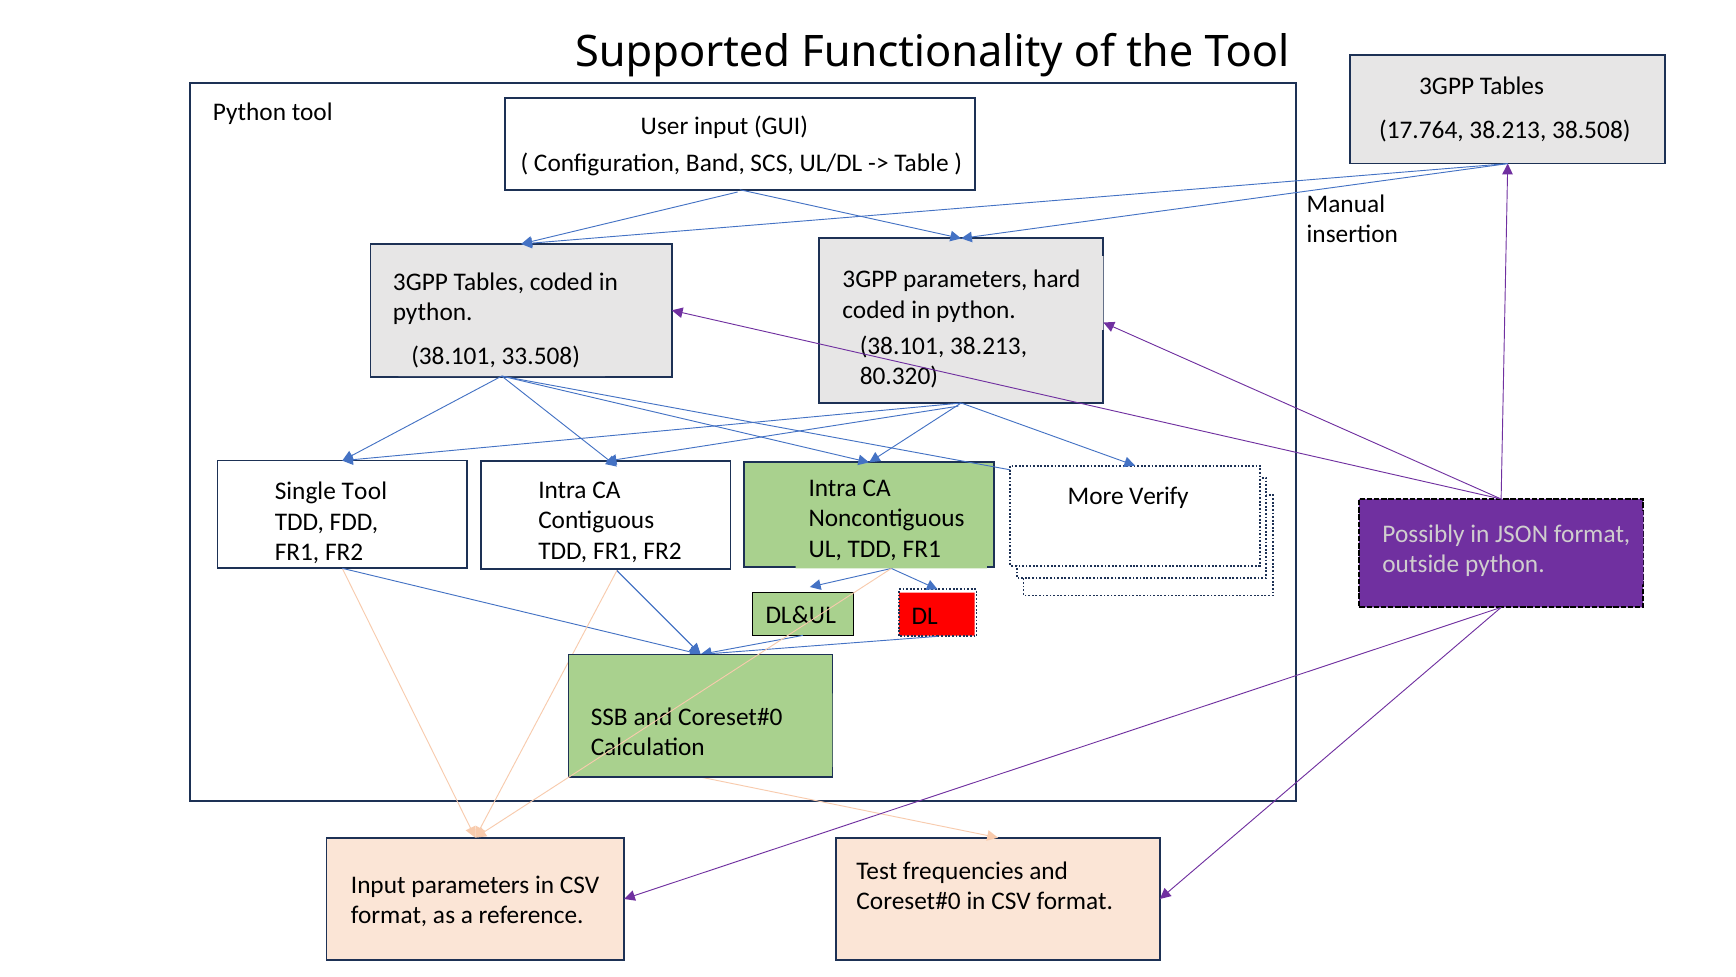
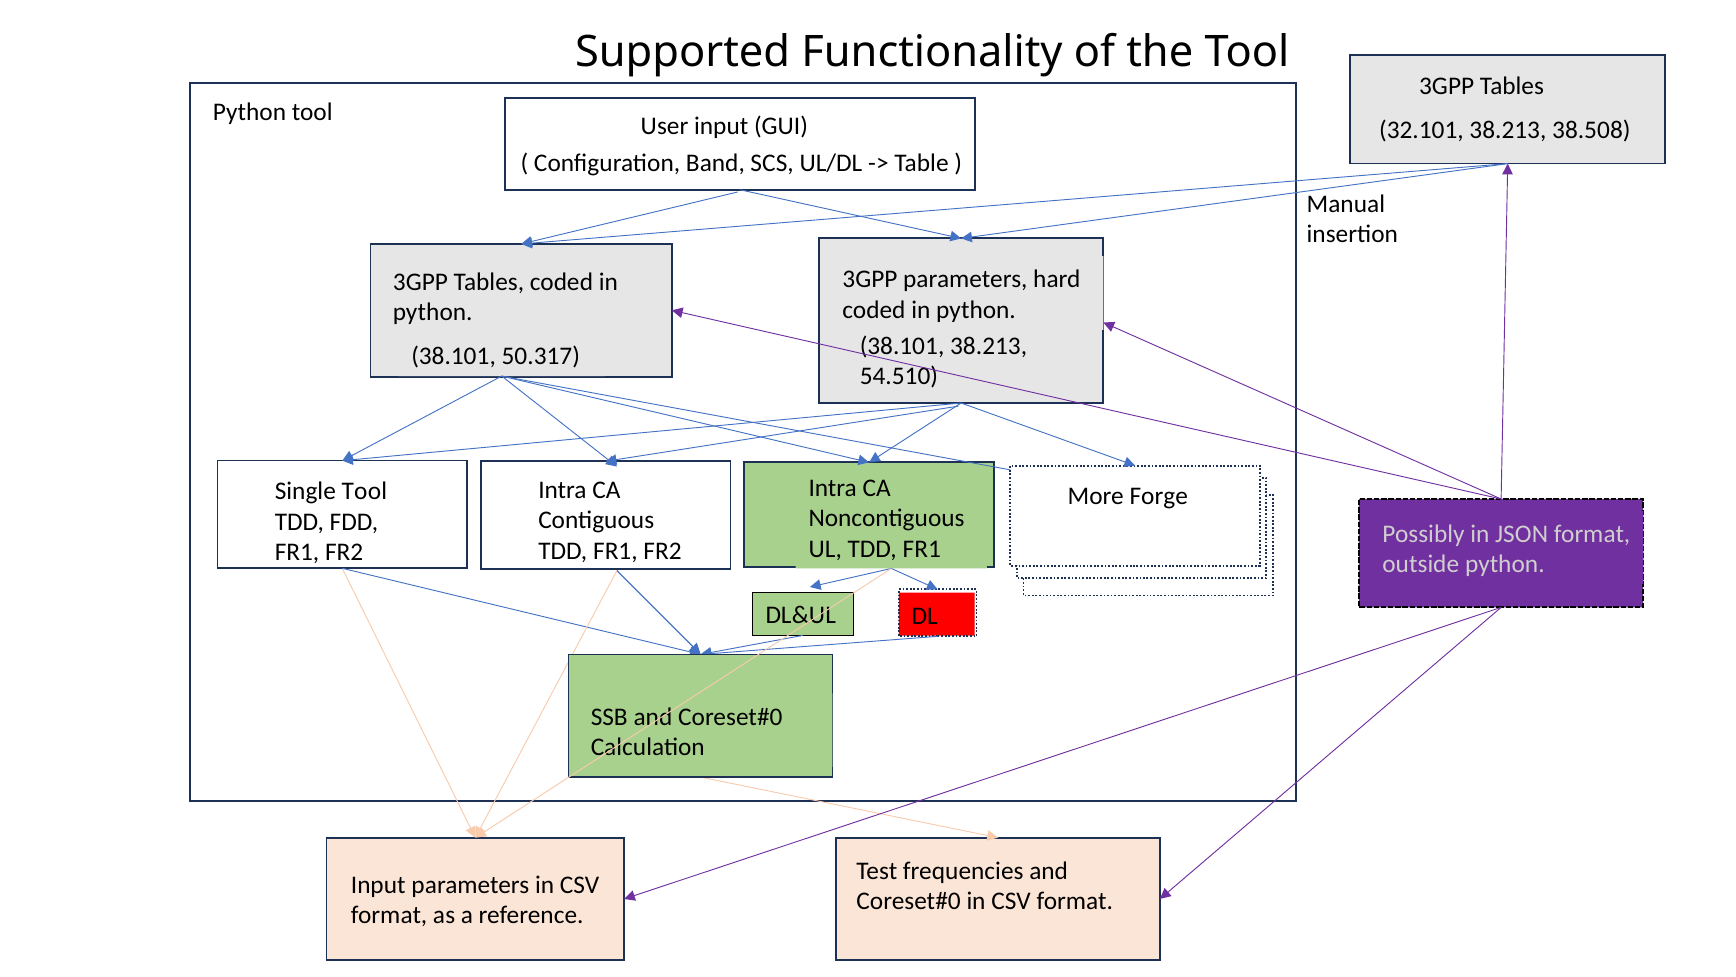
17.764: 17.764 -> 32.101 (1421, 130)
33.508: 33.508 -> 50.317 (541, 356)
80.320: 80.320 -> 54.510 (899, 376)
Verify: Verify -> Forge (1159, 496)
